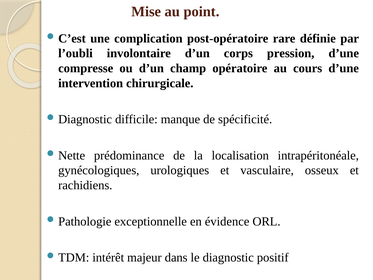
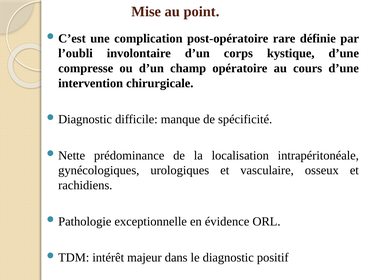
pression: pression -> kystique (291, 53)
